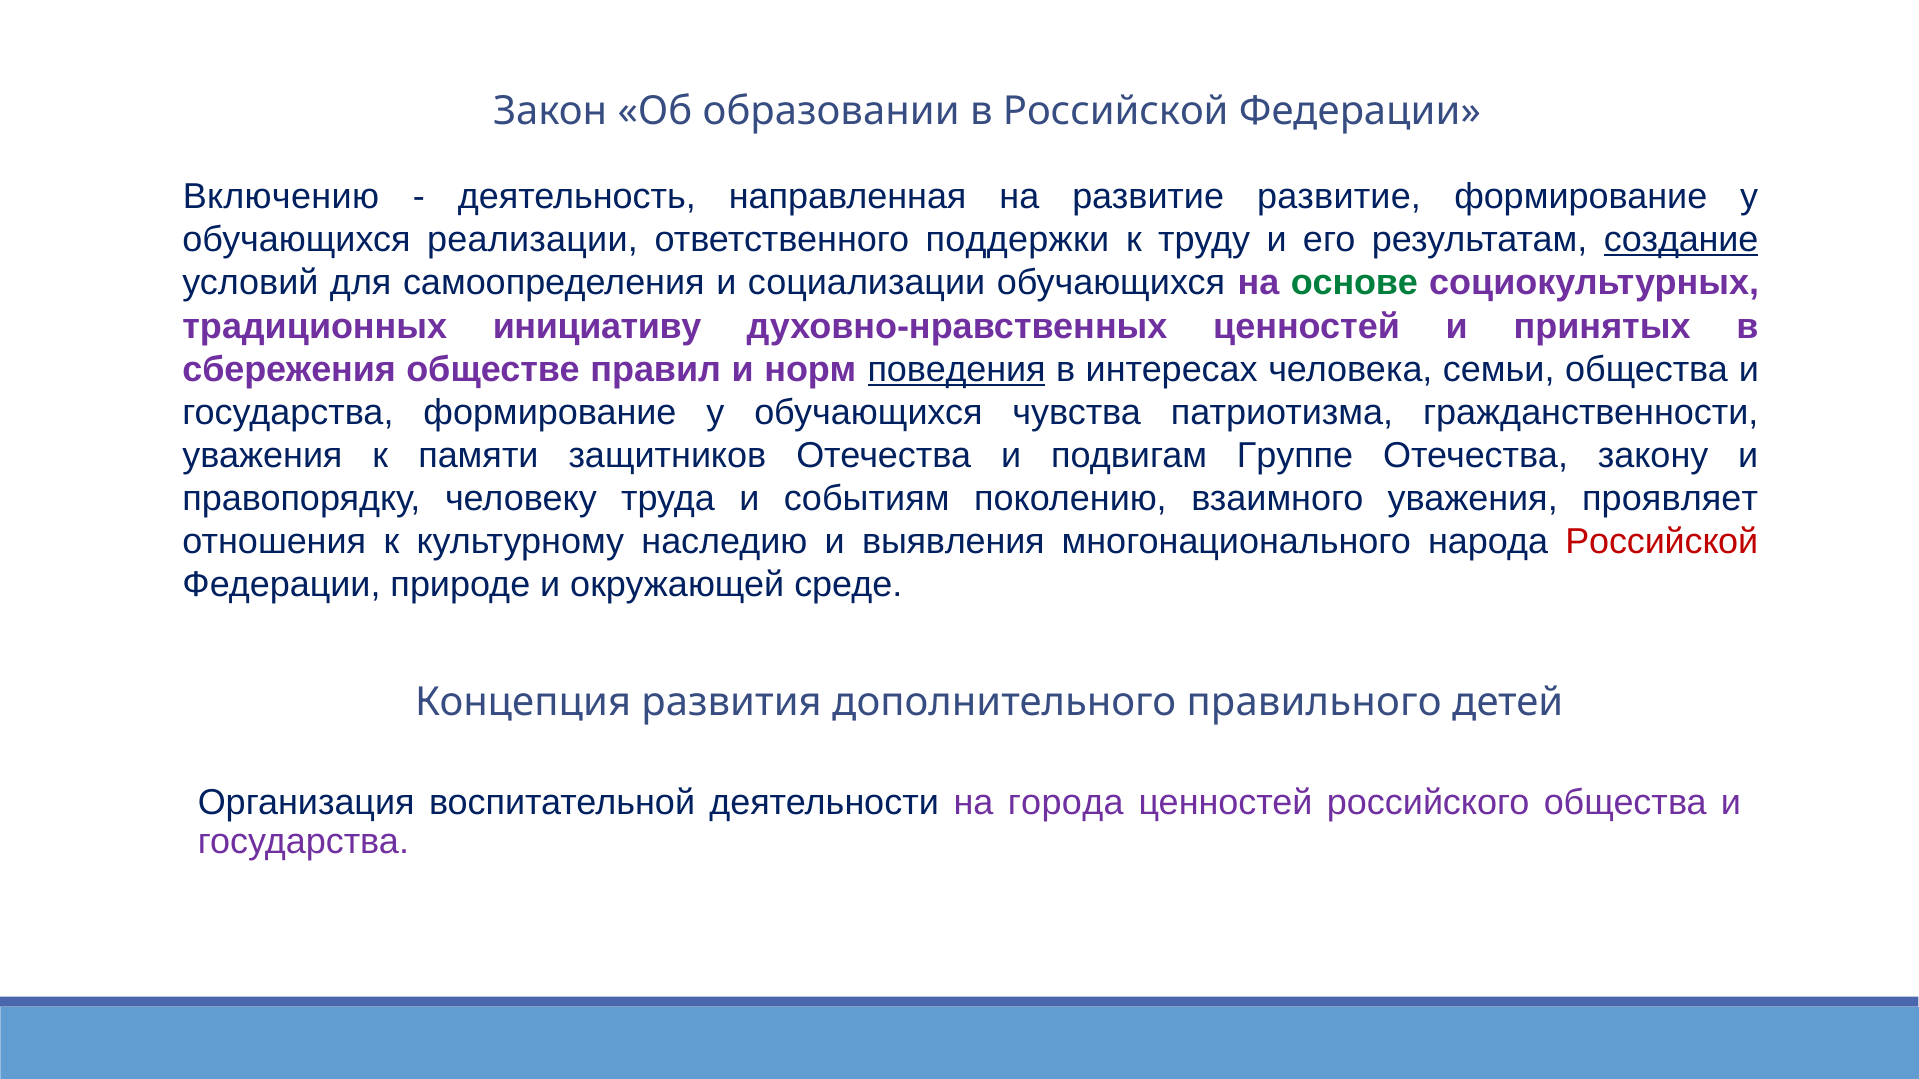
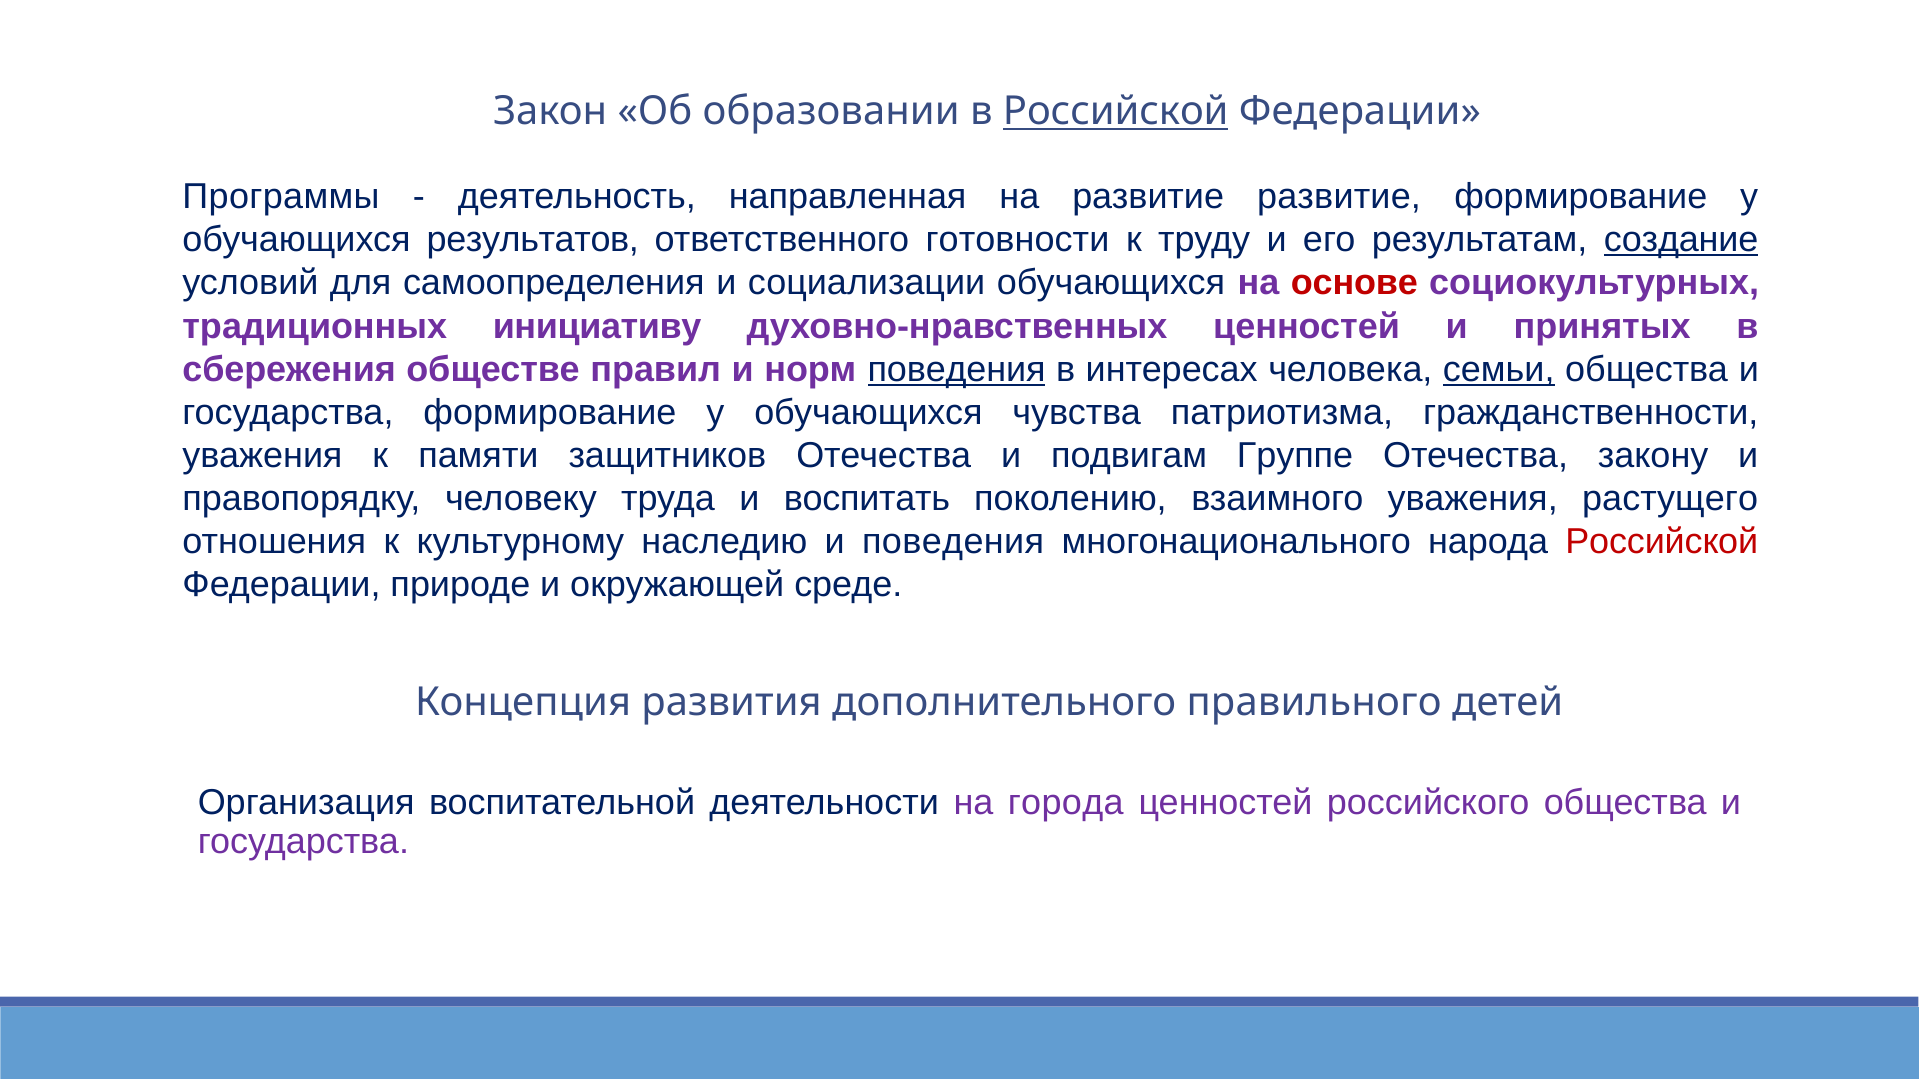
Российской underline: none -> present (1116, 112)
Включению: Включению -> Программы (281, 197)
реализации: реализации -> результатов (533, 240)
поддержки: поддержки -> готовности (1017, 240)
основе colour: green -> red (1354, 283)
семьи underline: none -> present (1499, 369)
событиям: событиям -> воспитать (867, 499)
проявляет: проявляет -> растущего (1670, 499)
и выявления: выявления -> поведения (953, 542)
